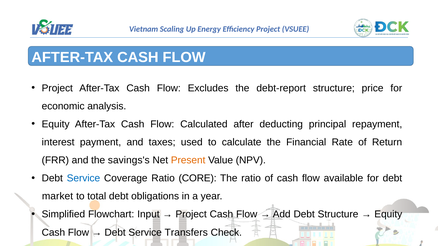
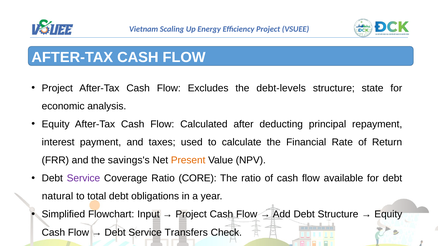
debt-report: debt-report -> debt-levels (281, 88)
price: price -> state (373, 88)
Service colour: blue -> purple (83, 179)
market: market -> natural (58, 197)
